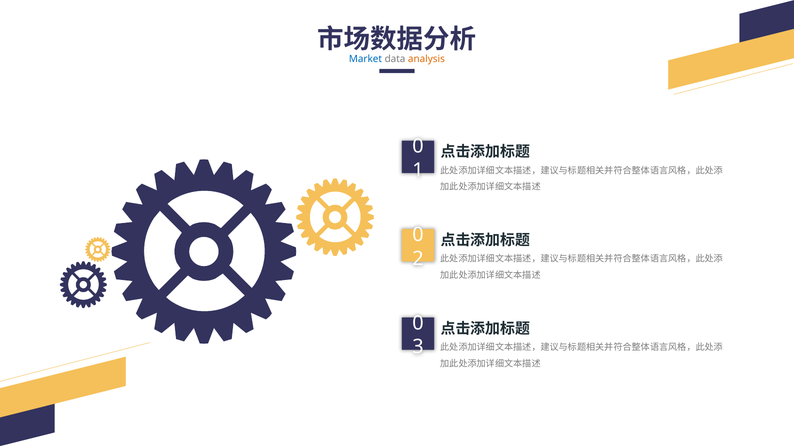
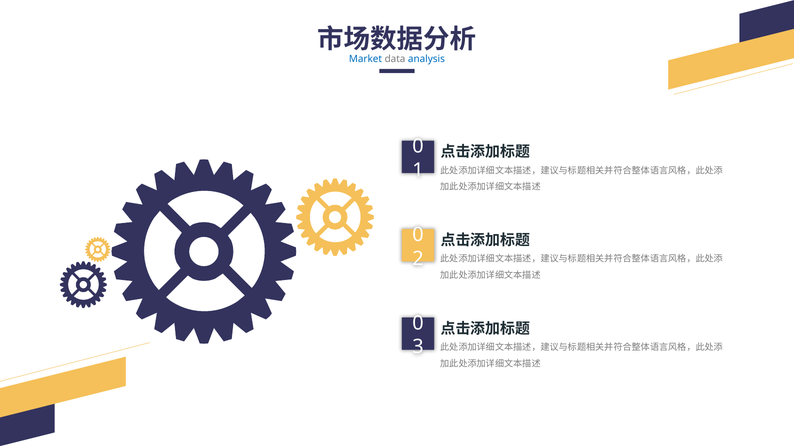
analysis colour: orange -> blue (426, 59)
